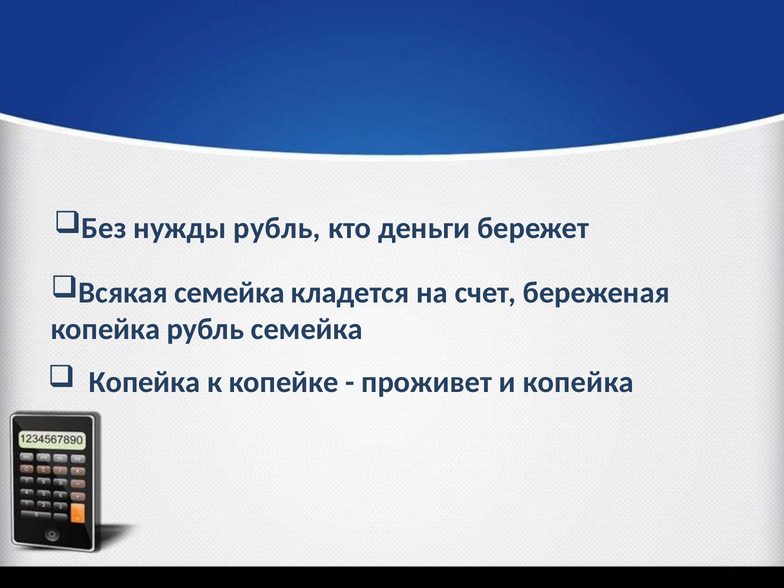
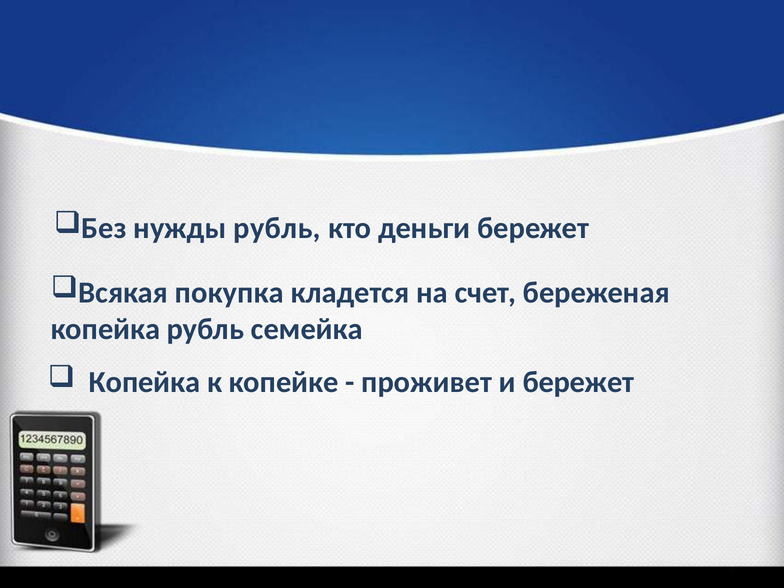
Всякая семейка: семейка -> покупка (229, 293)
и копейка: копейка -> бережет (578, 382)
